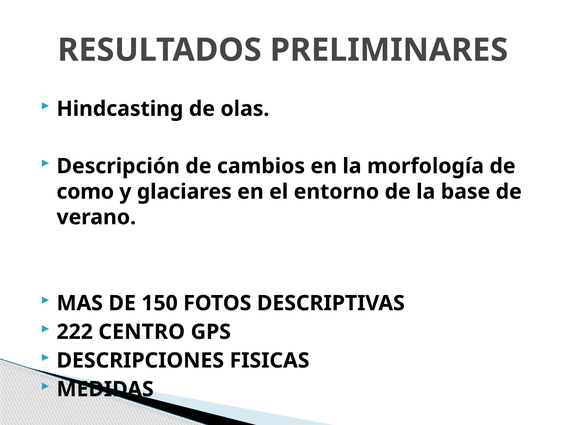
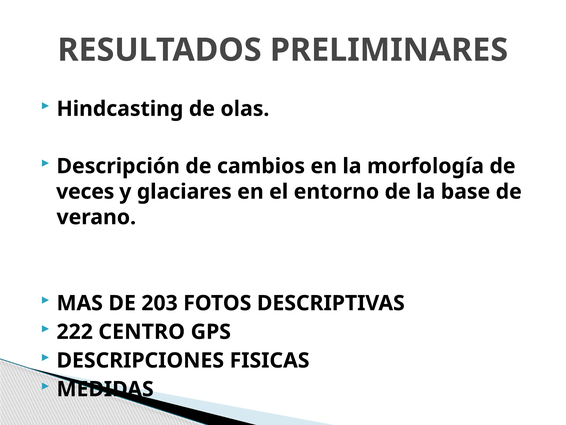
como: como -> veces (85, 191)
150: 150 -> 203 (160, 303)
